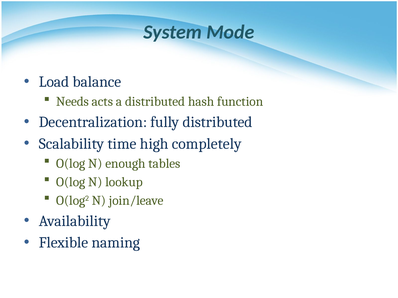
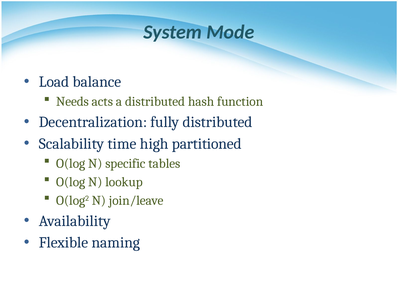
completely: completely -> partitioned (207, 144)
enough: enough -> specific (125, 164)
